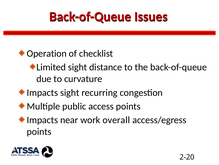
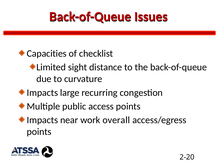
Operation: Operation -> Capacities (47, 53)
Impacts sight: sight -> large (70, 92)
